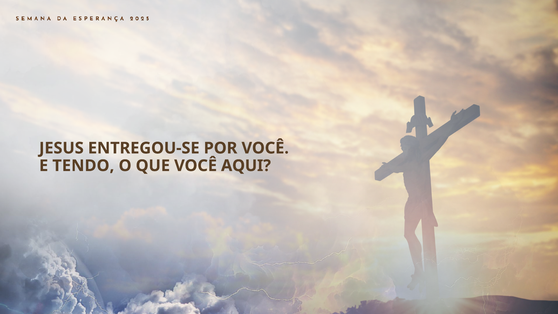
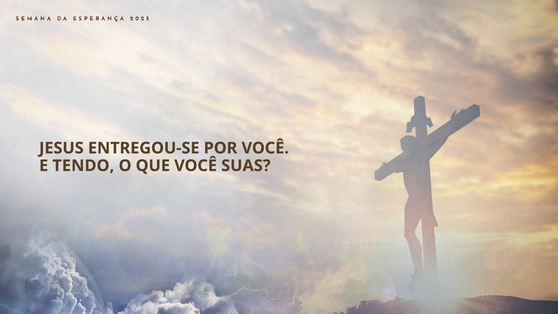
AQUI: AQUI -> SUAS (246, 166)
